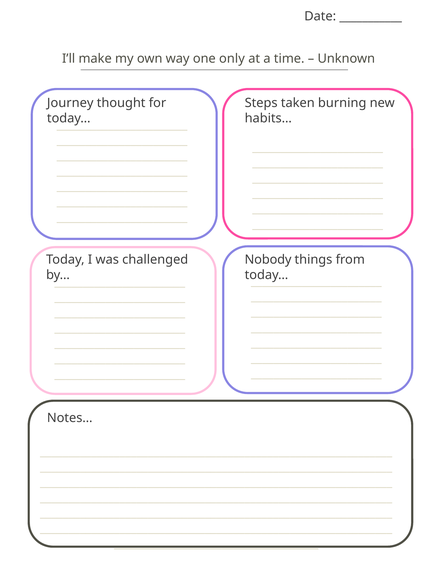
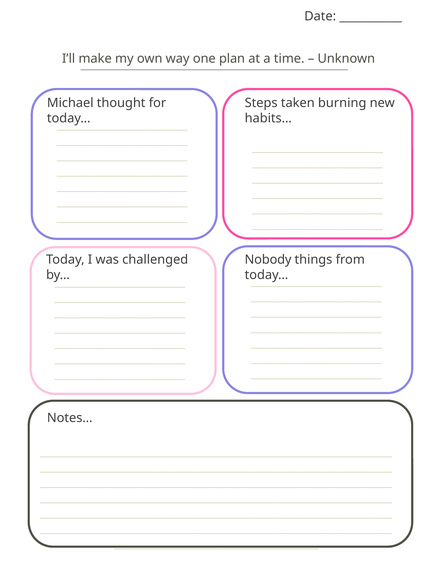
only: only -> plan (232, 59)
Journey: Journey -> Michael (70, 103)
